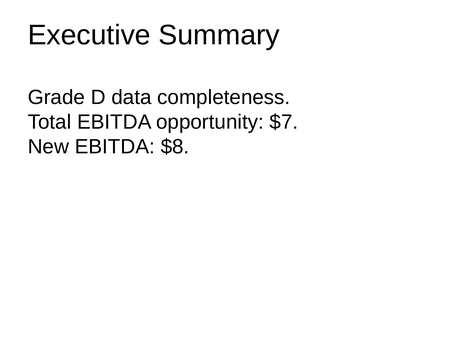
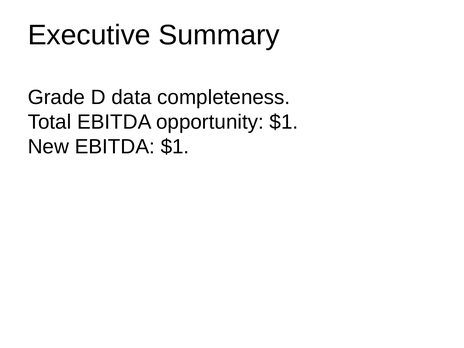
opportunity $7: $7 -> $1 (284, 122)
EBITDA $8: $8 -> $1 (175, 147)
